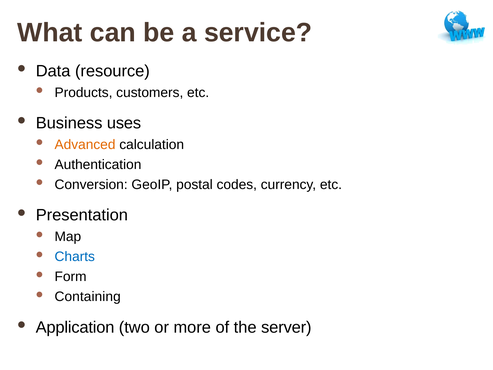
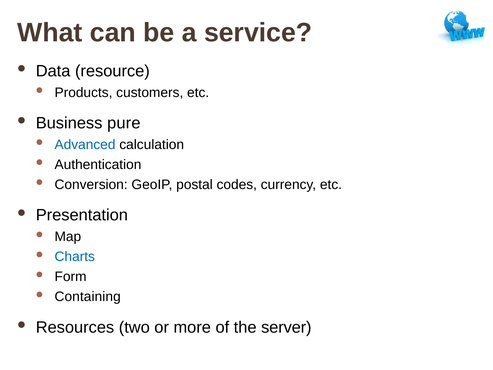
uses: uses -> pure (124, 123)
Advanced colour: orange -> blue (85, 144)
Application: Application -> Resources (75, 327)
